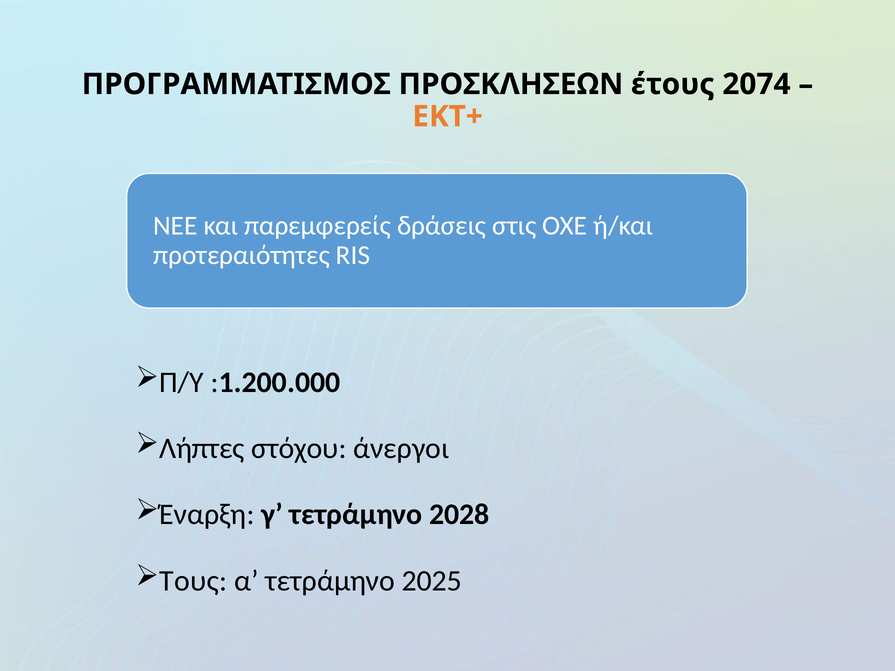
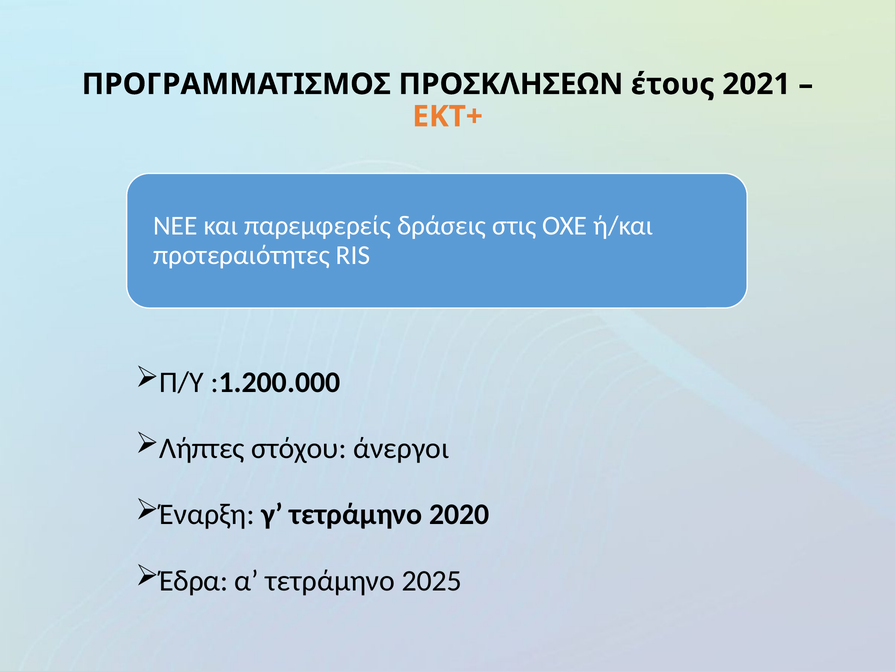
2074: 2074 -> 2021 (756, 84)
2028: 2028 -> 2020 (459, 515)
Τους: Τους -> Έδρα (194, 581)
